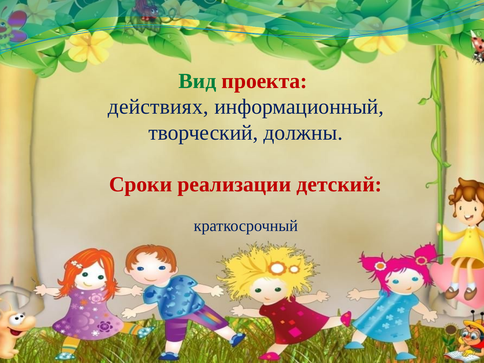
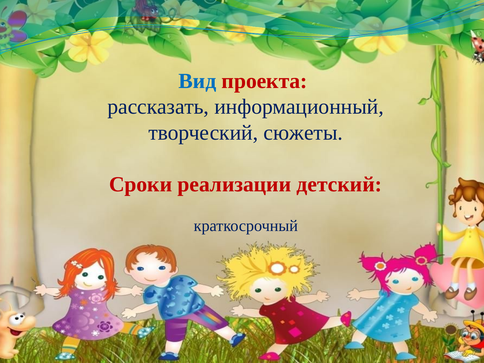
Вид colour: green -> blue (197, 81)
действиях: действиях -> рассказать (158, 107)
должны: должны -> сюжеты (303, 133)
